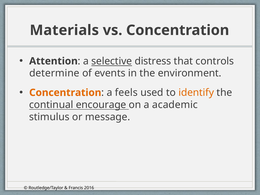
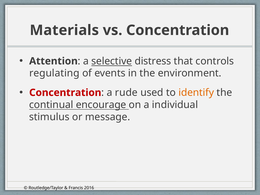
determine: determine -> regulating (54, 73)
Concentration colour: orange -> red (65, 93)
feels: feels -> rude (126, 93)
academic: academic -> individual (175, 105)
